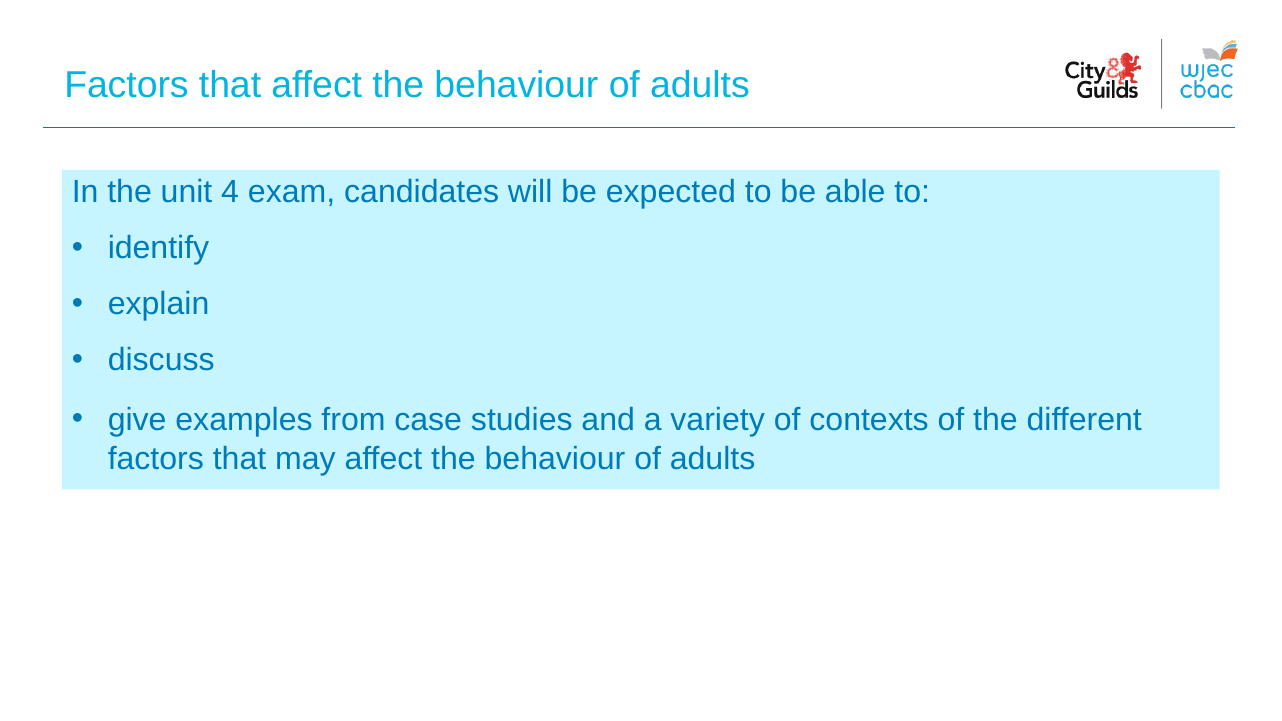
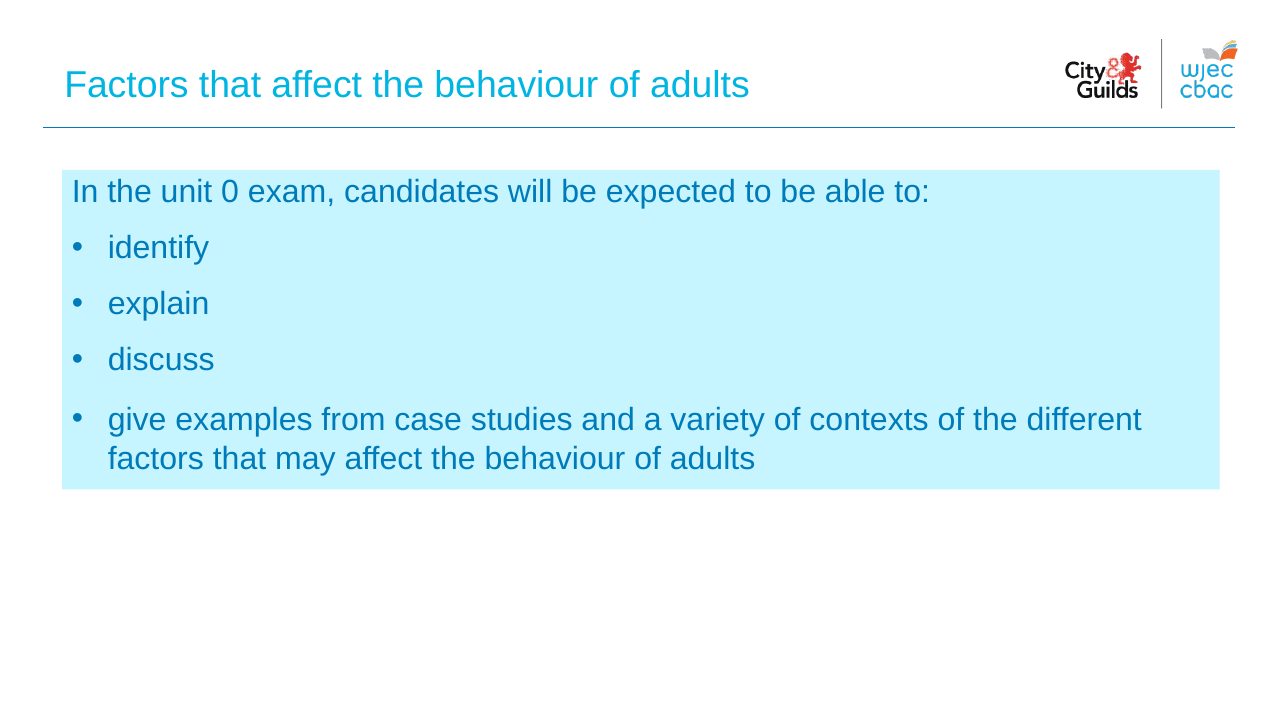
4: 4 -> 0 (230, 192)
